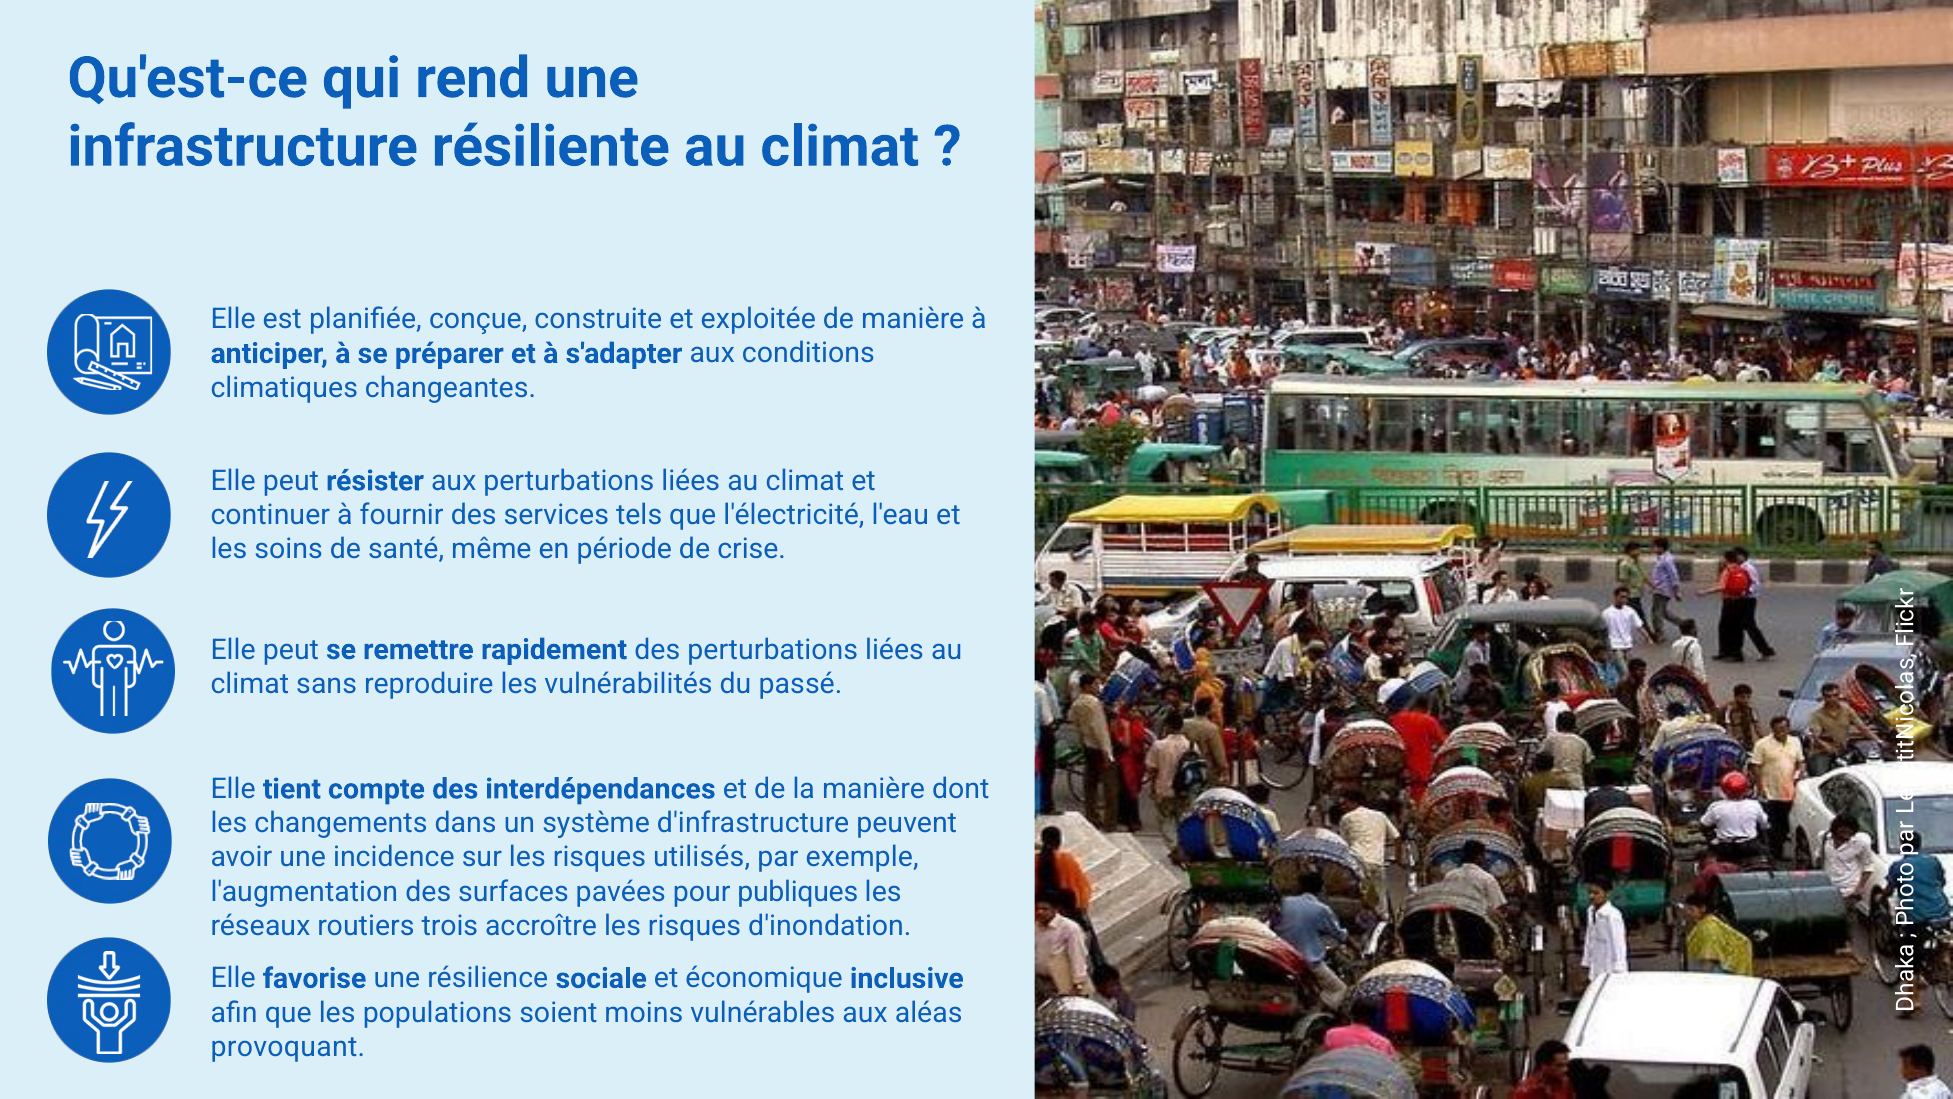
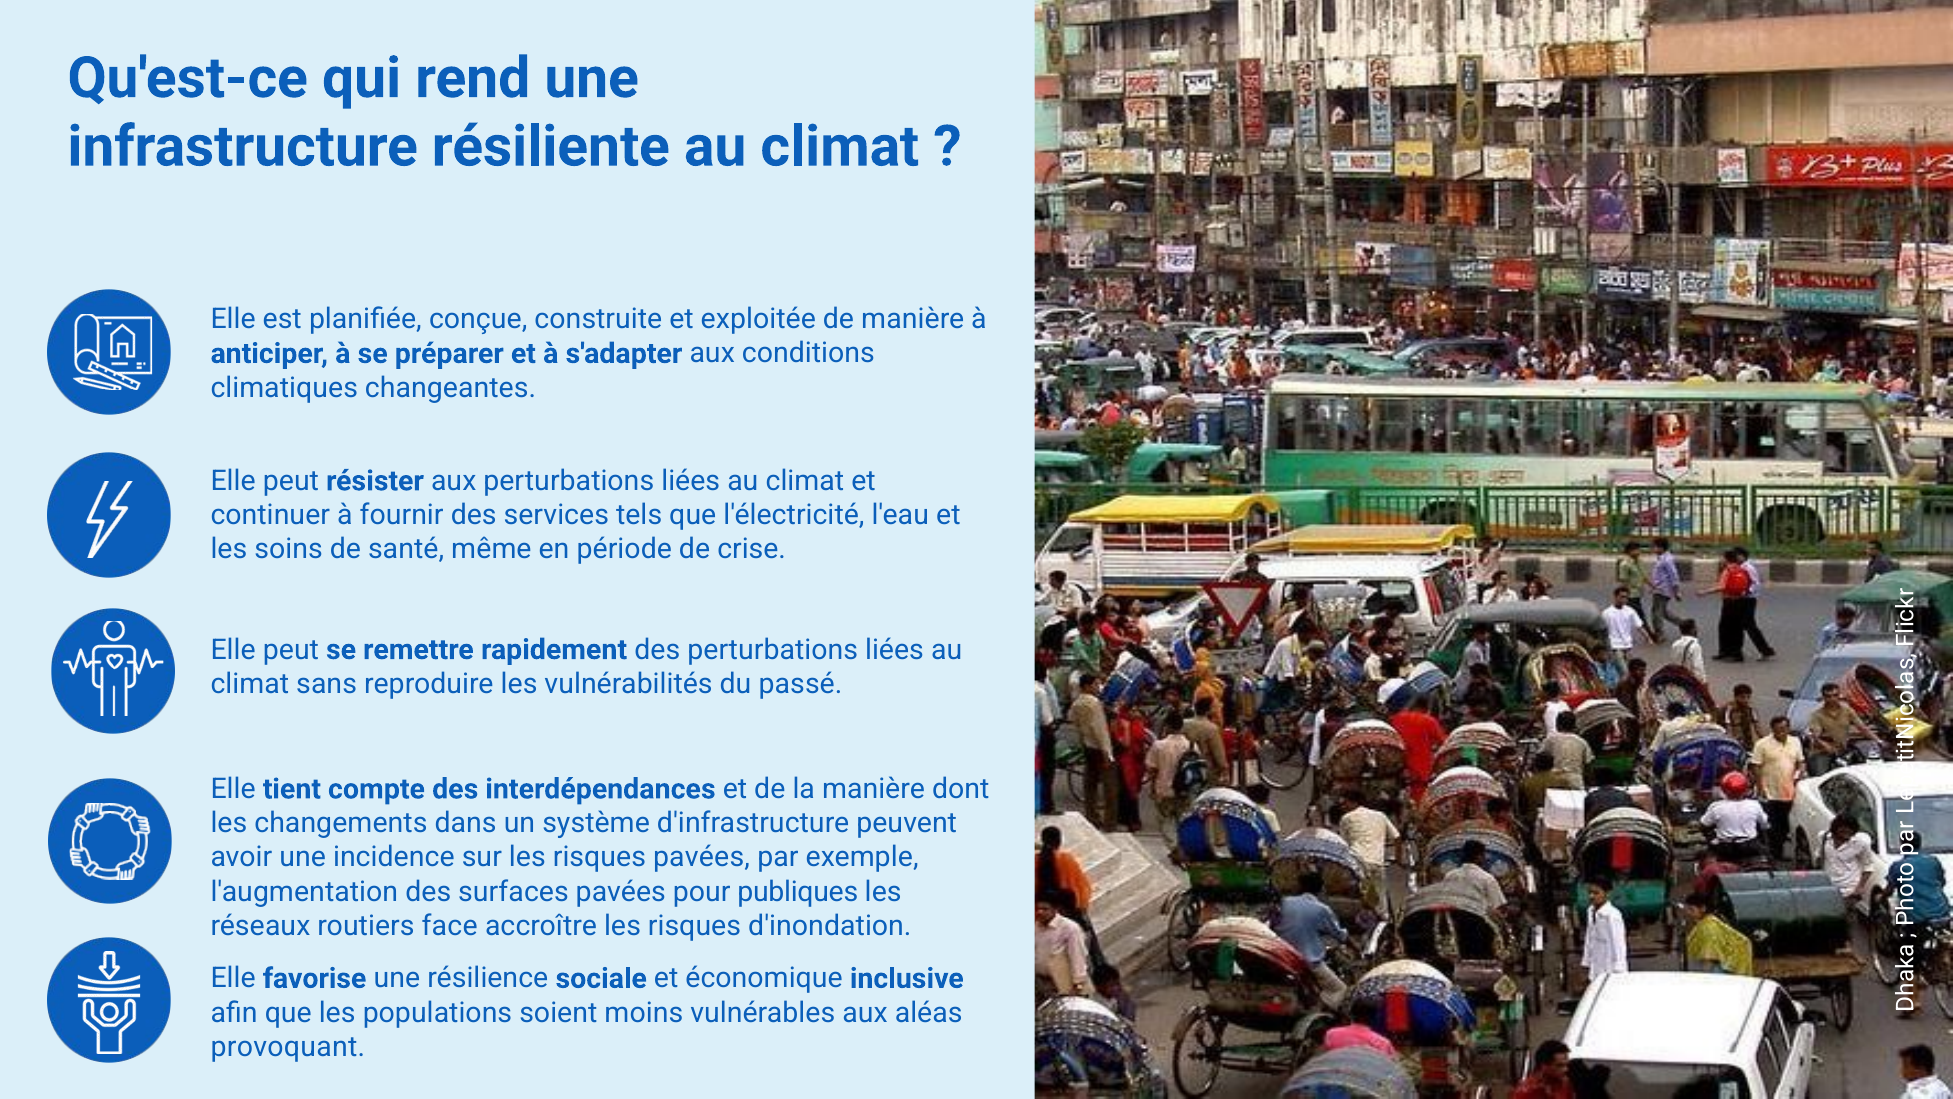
risques utilisés: utilisés -> pavées (702, 857)
trois: trois -> face (450, 926)
